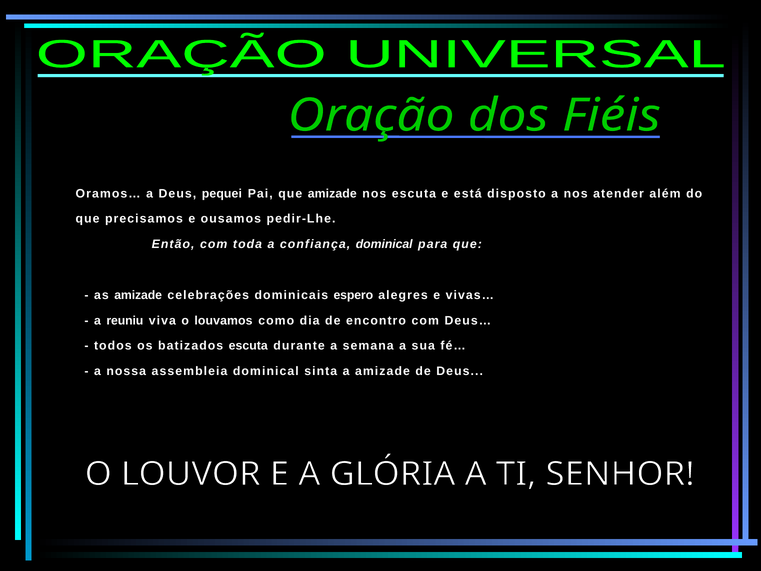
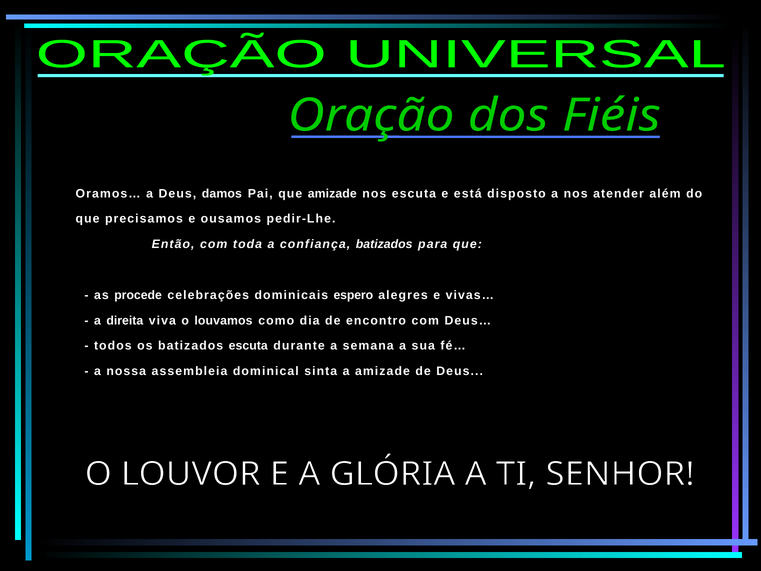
pequei: pequei -> damos (222, 193)
confiança dominical: dominical -> batizados (384, 244)
as amizade: amizade -> procede (138, 295)
reuniu: reuniu -> direita (125, 320)
